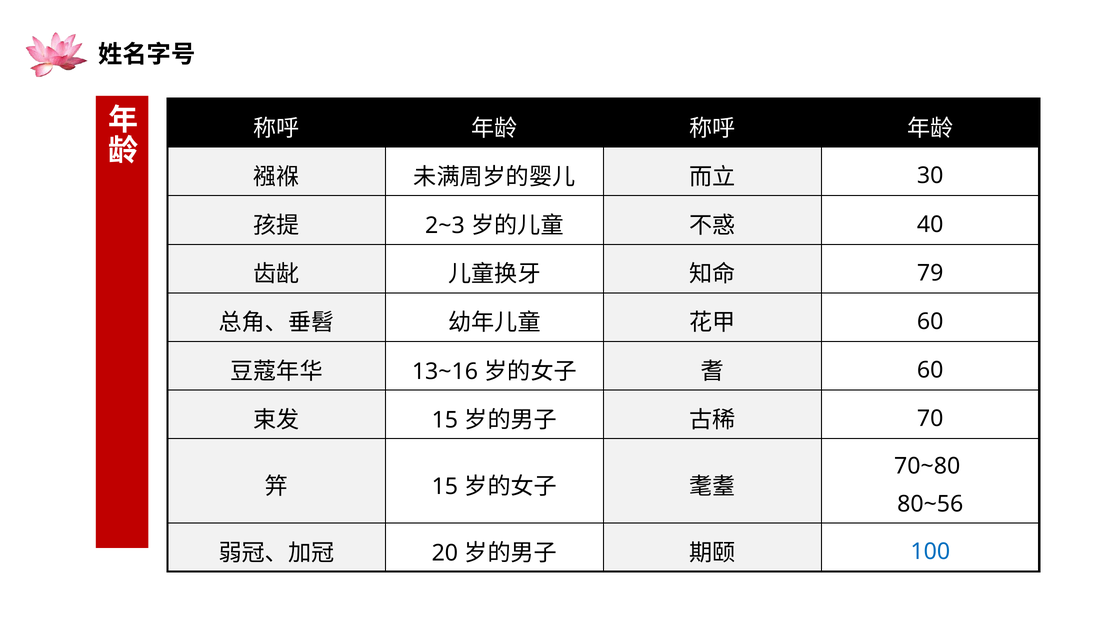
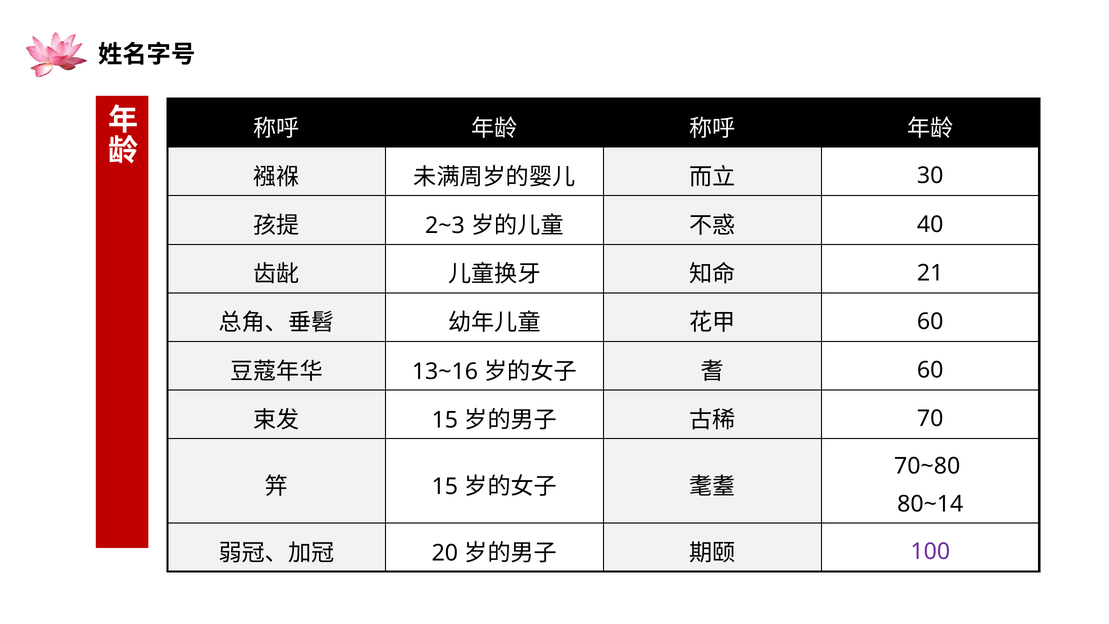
79: 79 -> 21 (930, 273)
80~56: 80~56 -> 80~14 (930, 504)
100 colour: blue -> purple (930, 552)
